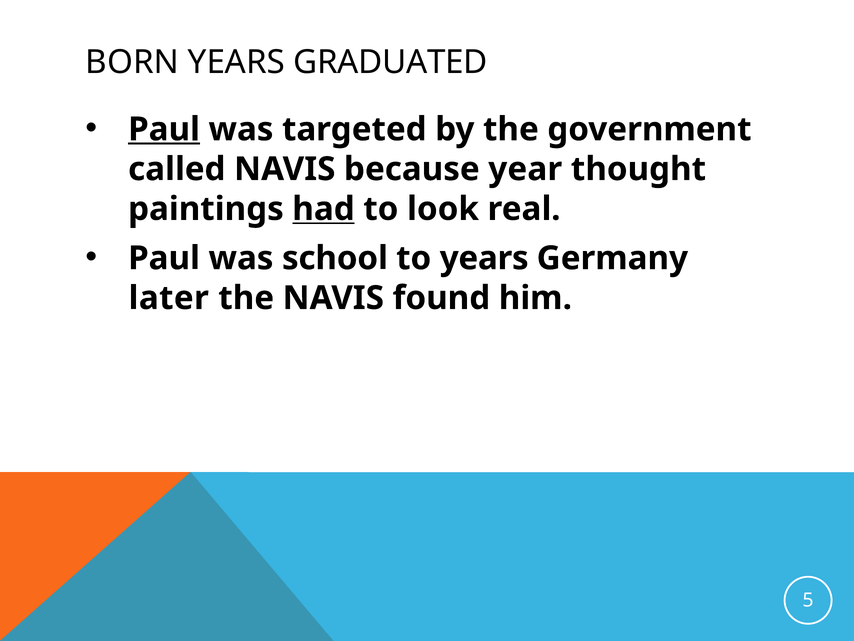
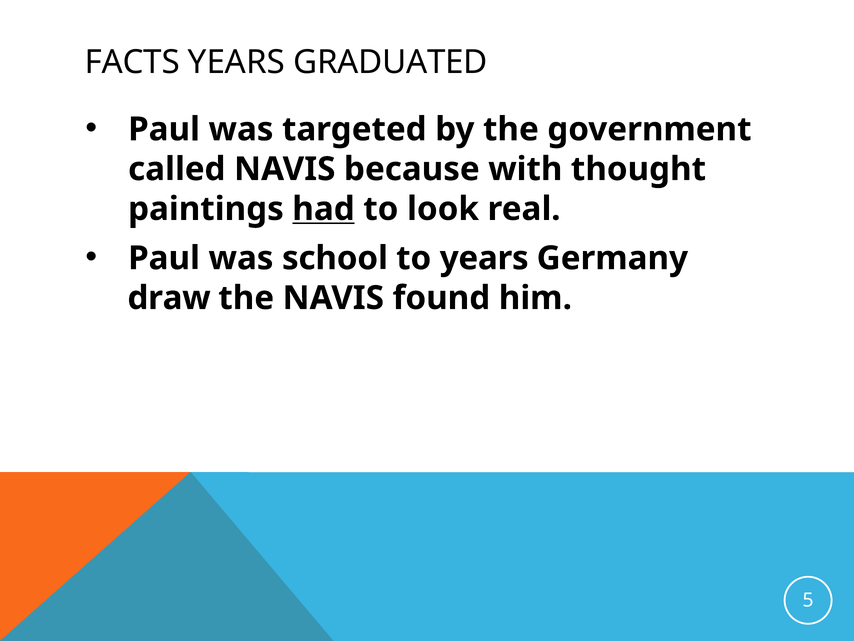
BORN: BORN -> FACTS (132, 62)
Paul underline: present -> none (164, 129)
year: year -> with (525, 169)
later: later -> draw (169, 298)
